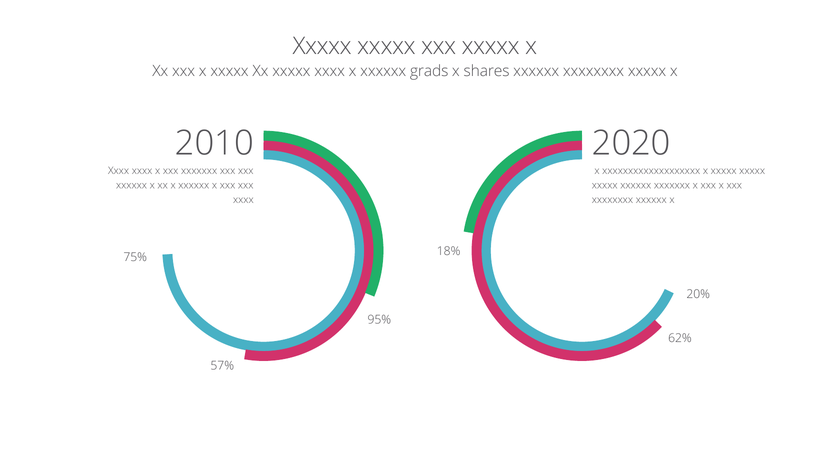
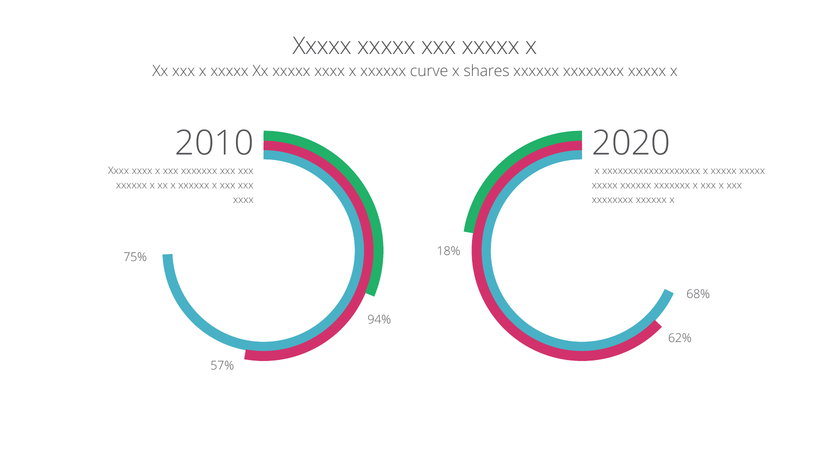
grads: grads -> curve (429, 71)
20%: 20% -> 68% (698, 294)
95%: 95% -> 94% (379, 320)
